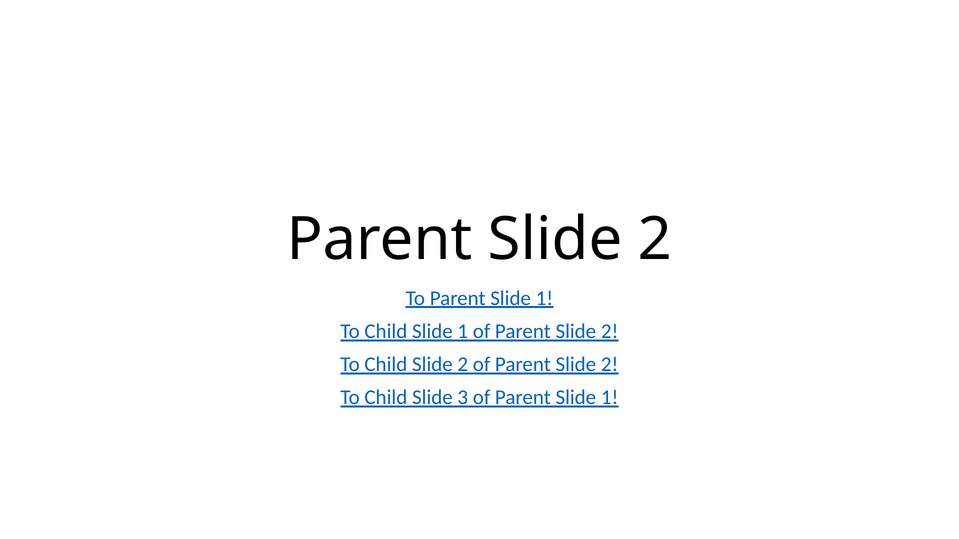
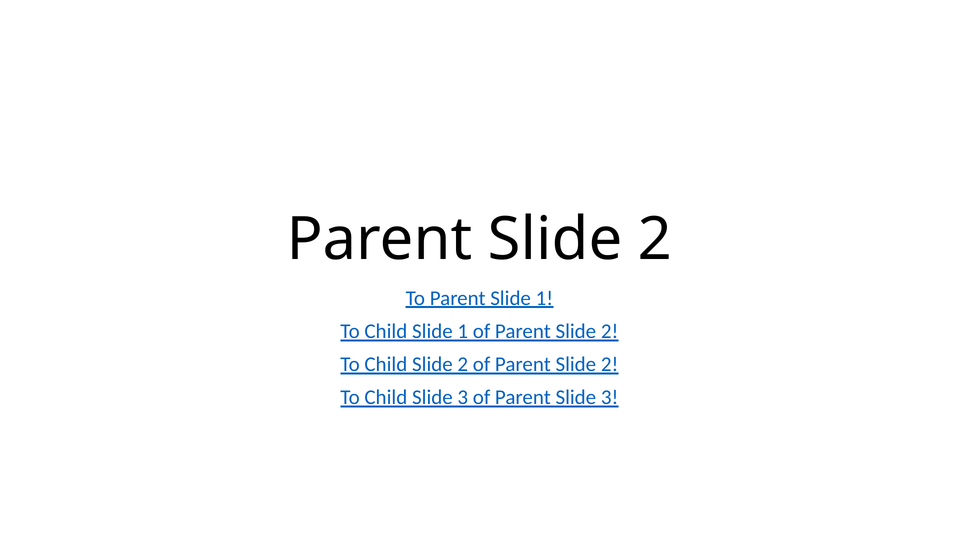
of Parent Slide 1: 1 -> 3 (610, 398)
